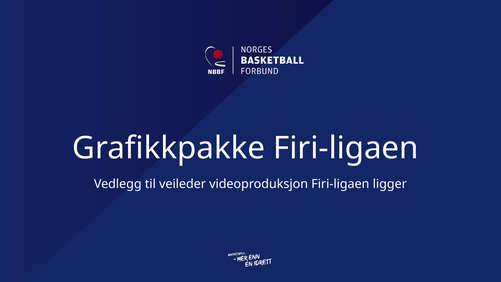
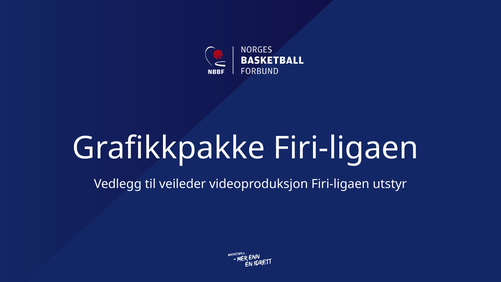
ligger: ligger -> utstyr (390, 184)
